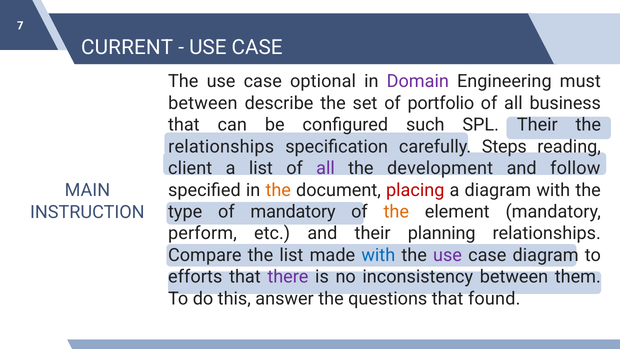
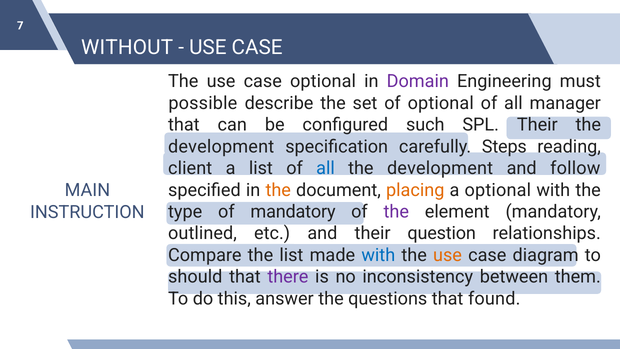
CURRENT: CURRENT -> WITHOUT (127, 47)
between: between -> possible (203, 103)
of portfolio: portfolio -> optional (441, 103)
business: business -> manager (565, 103)
relationships: relationships -> development (221, 147)
all colour: purple -> blue (326, 168)
placing colour: red -> orange (415, 190)
a diagram: diagram -> optional (498, 190)
the colour: orange -> purple (396, 212)
perform: perform -> outlined (202, 233)
planning: planning -> question (442, 233)
use colour: purple -> orange (448, 255)
efforts: efforts -> should (195, 277)
